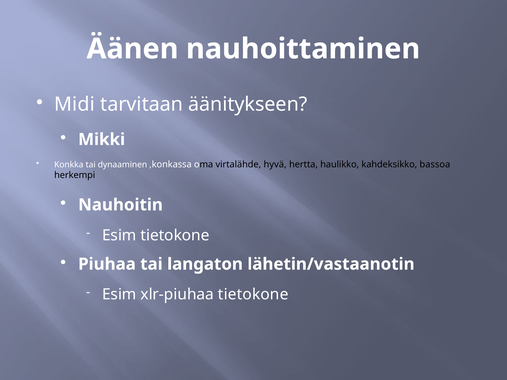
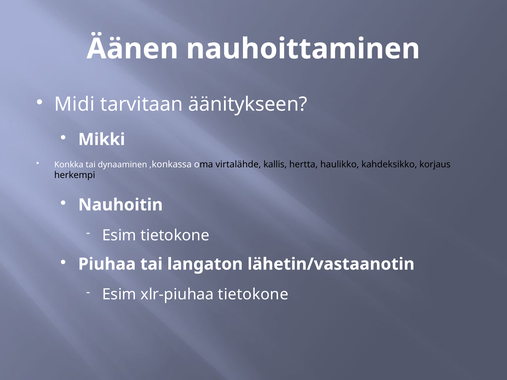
hyvä: hyvä -> kallis (275, 164)
bassoa: bassoa -> korjaus (435, 164)
